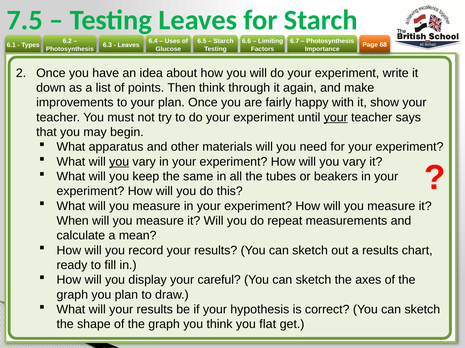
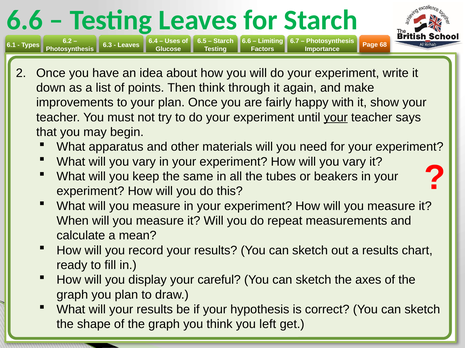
7.5: 7.5 -> 6.6 (25, 20)
you underline: present -> none (119, 162)
flat: flat -> left (268, 325)
